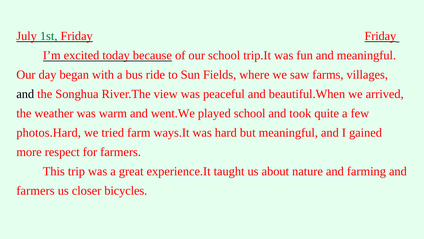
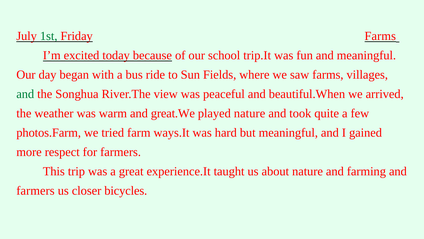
Friday Friday: Friday -> Farms (380, 36)
and colour: black -> green (25, 94)
went.We: went.We -> great.We (173, 113)
played school: school -> nature (250, 113)
photos.Hard: photos.Hard -> photos.Farm (49, 133)
